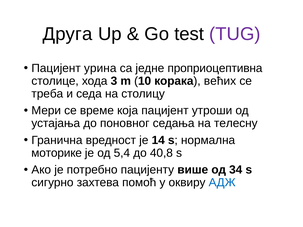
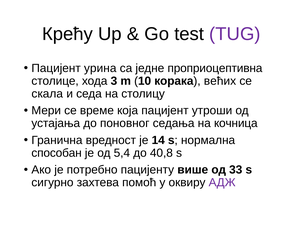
Друга: Друга -> Крећу (68, 34)
треба: треба -> скала (47, 94)
телесну: телесну -> кочница (236, 123)
моторике: моторике -> способан (57, 153)
34: 34 -> 33 (236, 170)
АДЖ colour: blue -> purple (222, 183)
